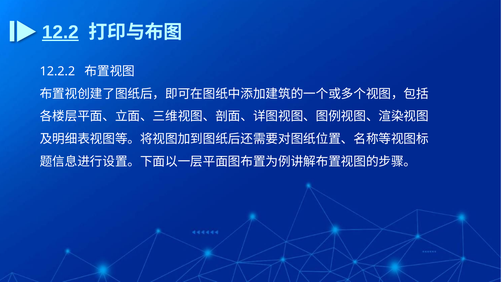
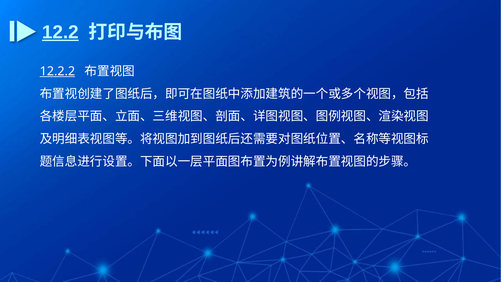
12.2.2 underline: none -> present (57, 71)
